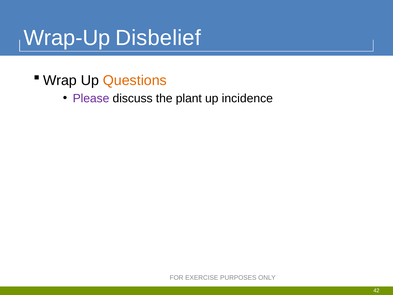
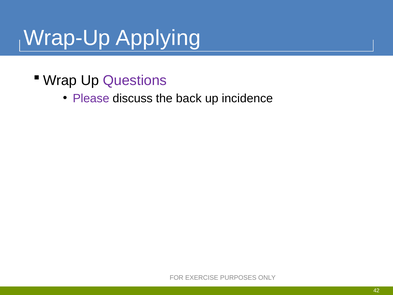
Disbelief: Disbelief -> Applying (158, 38)
Questions colour: orange -> purple (135, 80)
plant: plant -> back (189, 98)
